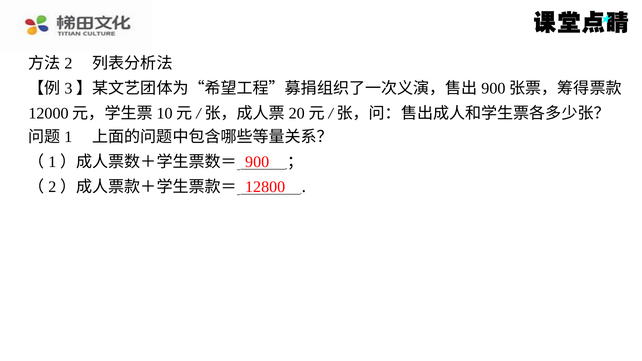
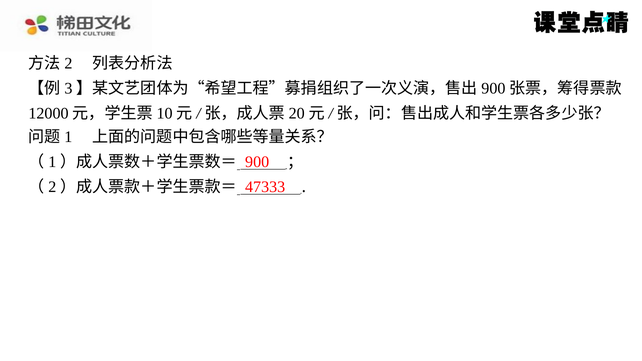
12800: 12800 -> 47333 (265, 187)
